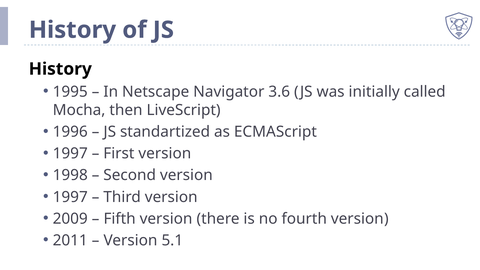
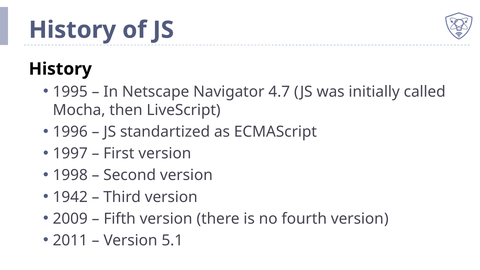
3.6: 3.6 -> 4.7 (279, 92)
1997: 1997 -> 1942 (70, 197)
